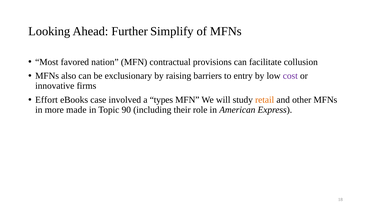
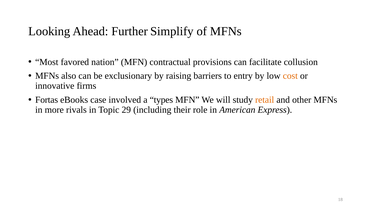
cost colour: purple -> orange (290, 76)
Effort: Effort -> Fortas (47, 100)
made: made -> rivals (76, 110)
90: 90 -> 29 (126, 110)
